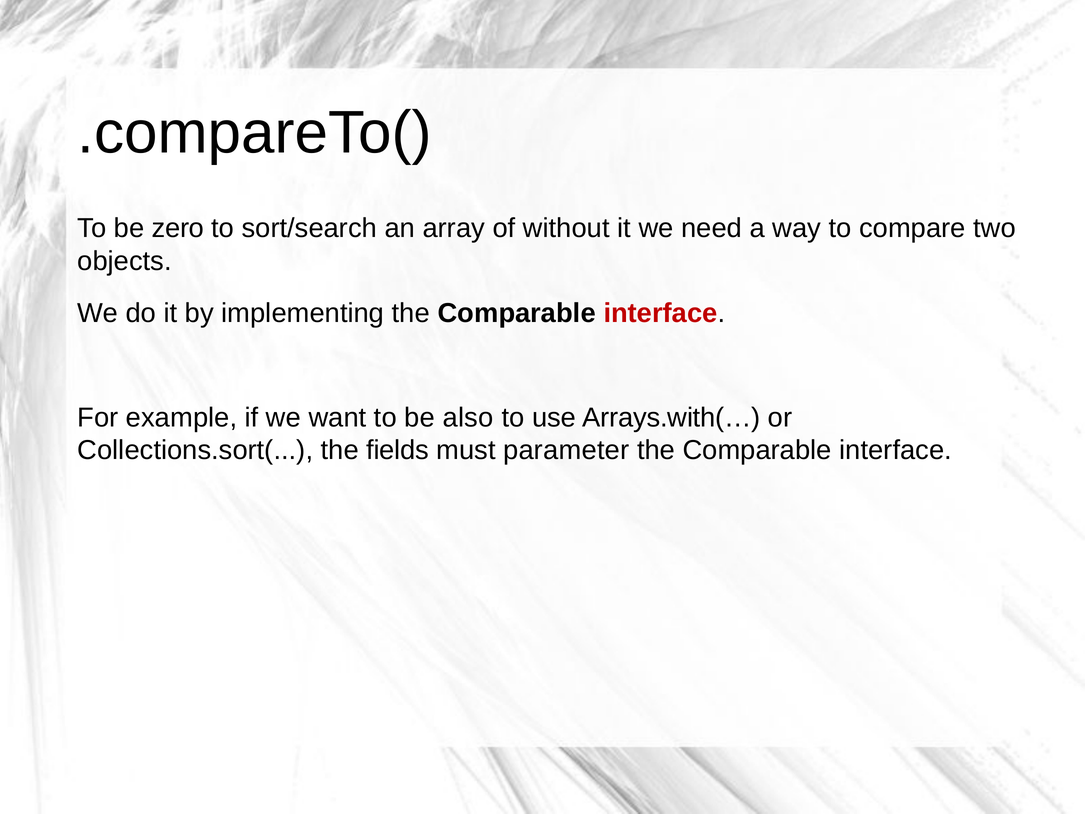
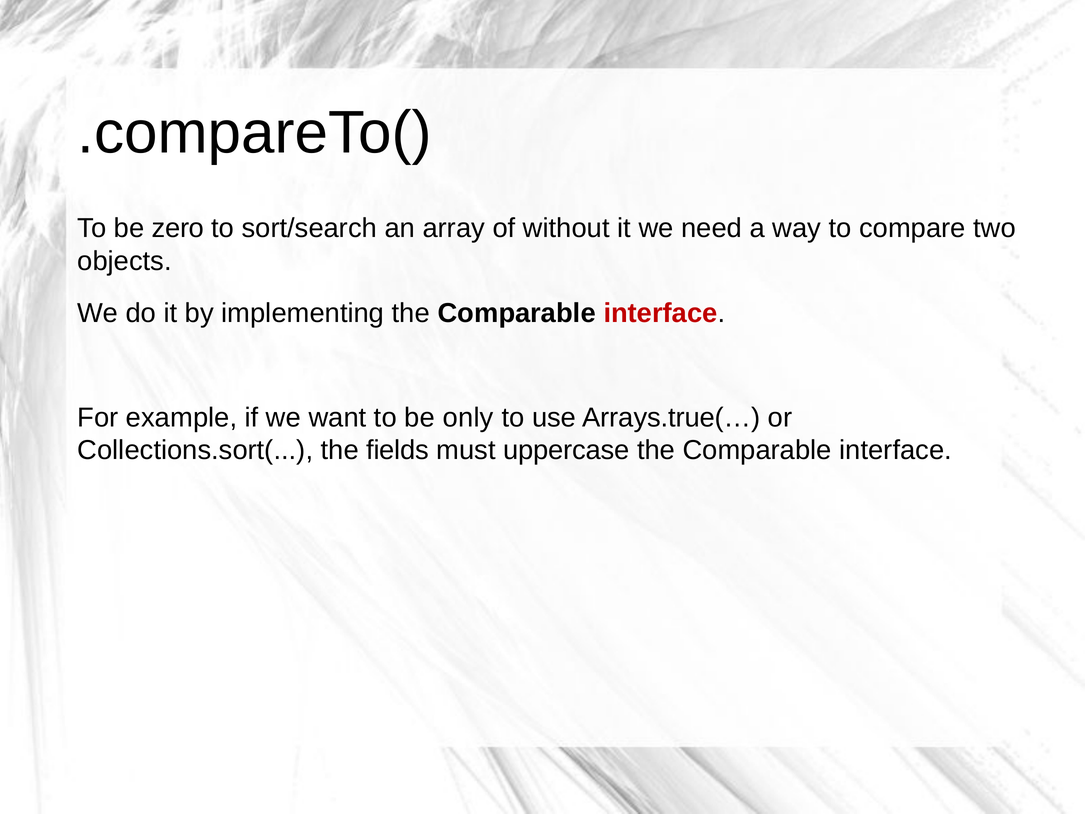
also: also -> only (468, 417)
Arrays.with(…: Arrays.with(… -> Arrays.true(… (671, 417)
parameter: parameter -> uppercase (566, 450)
